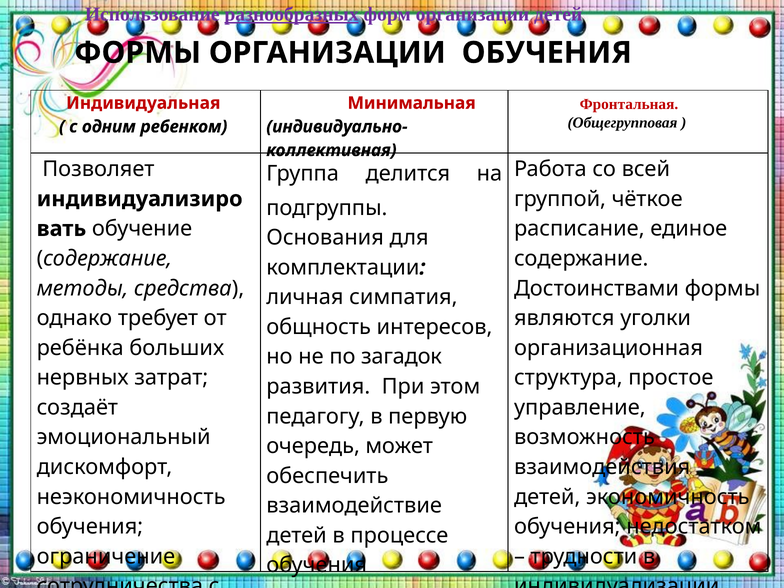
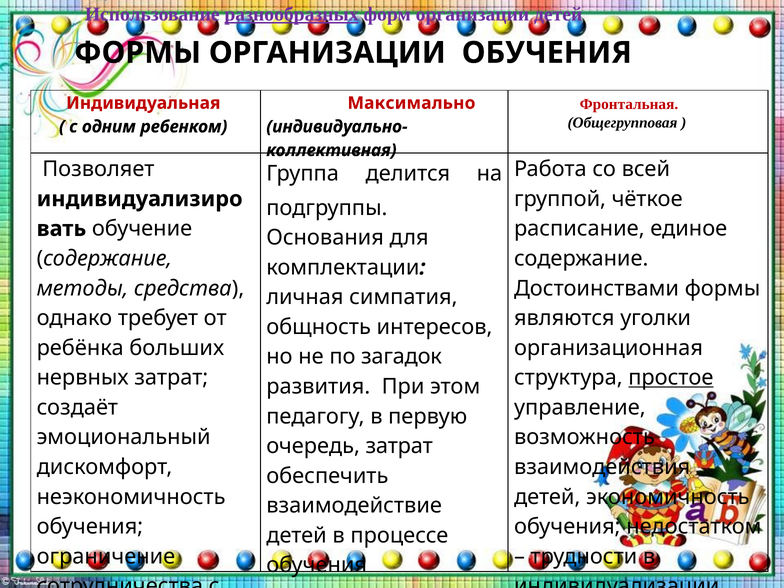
Минимальная: Минимальная -> Максимально (412, 103)
простое underline: none -> present (671, 378)
очередь может: может -> затрат (399, 446)
